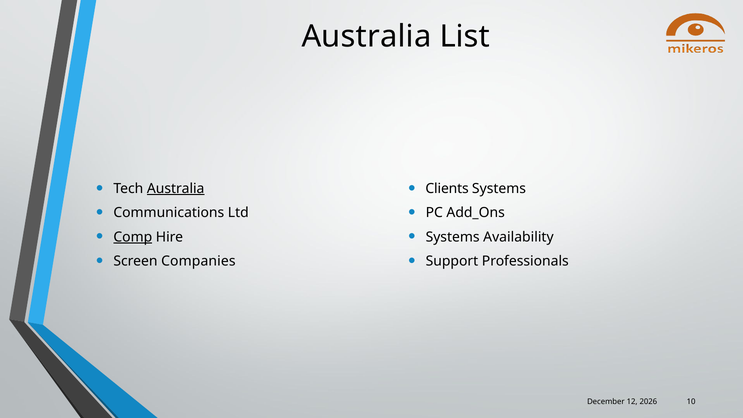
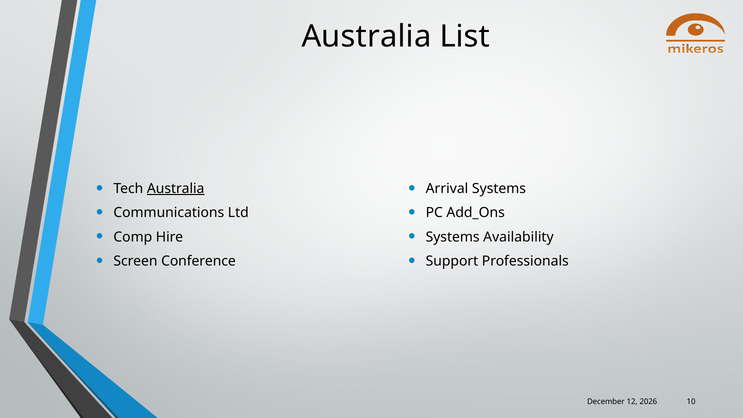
Clients: Clients -> Arrival (447, 189)
Comp underline: present -> none (133, 237)
Companies: Companies -> Conference (198, 261)
